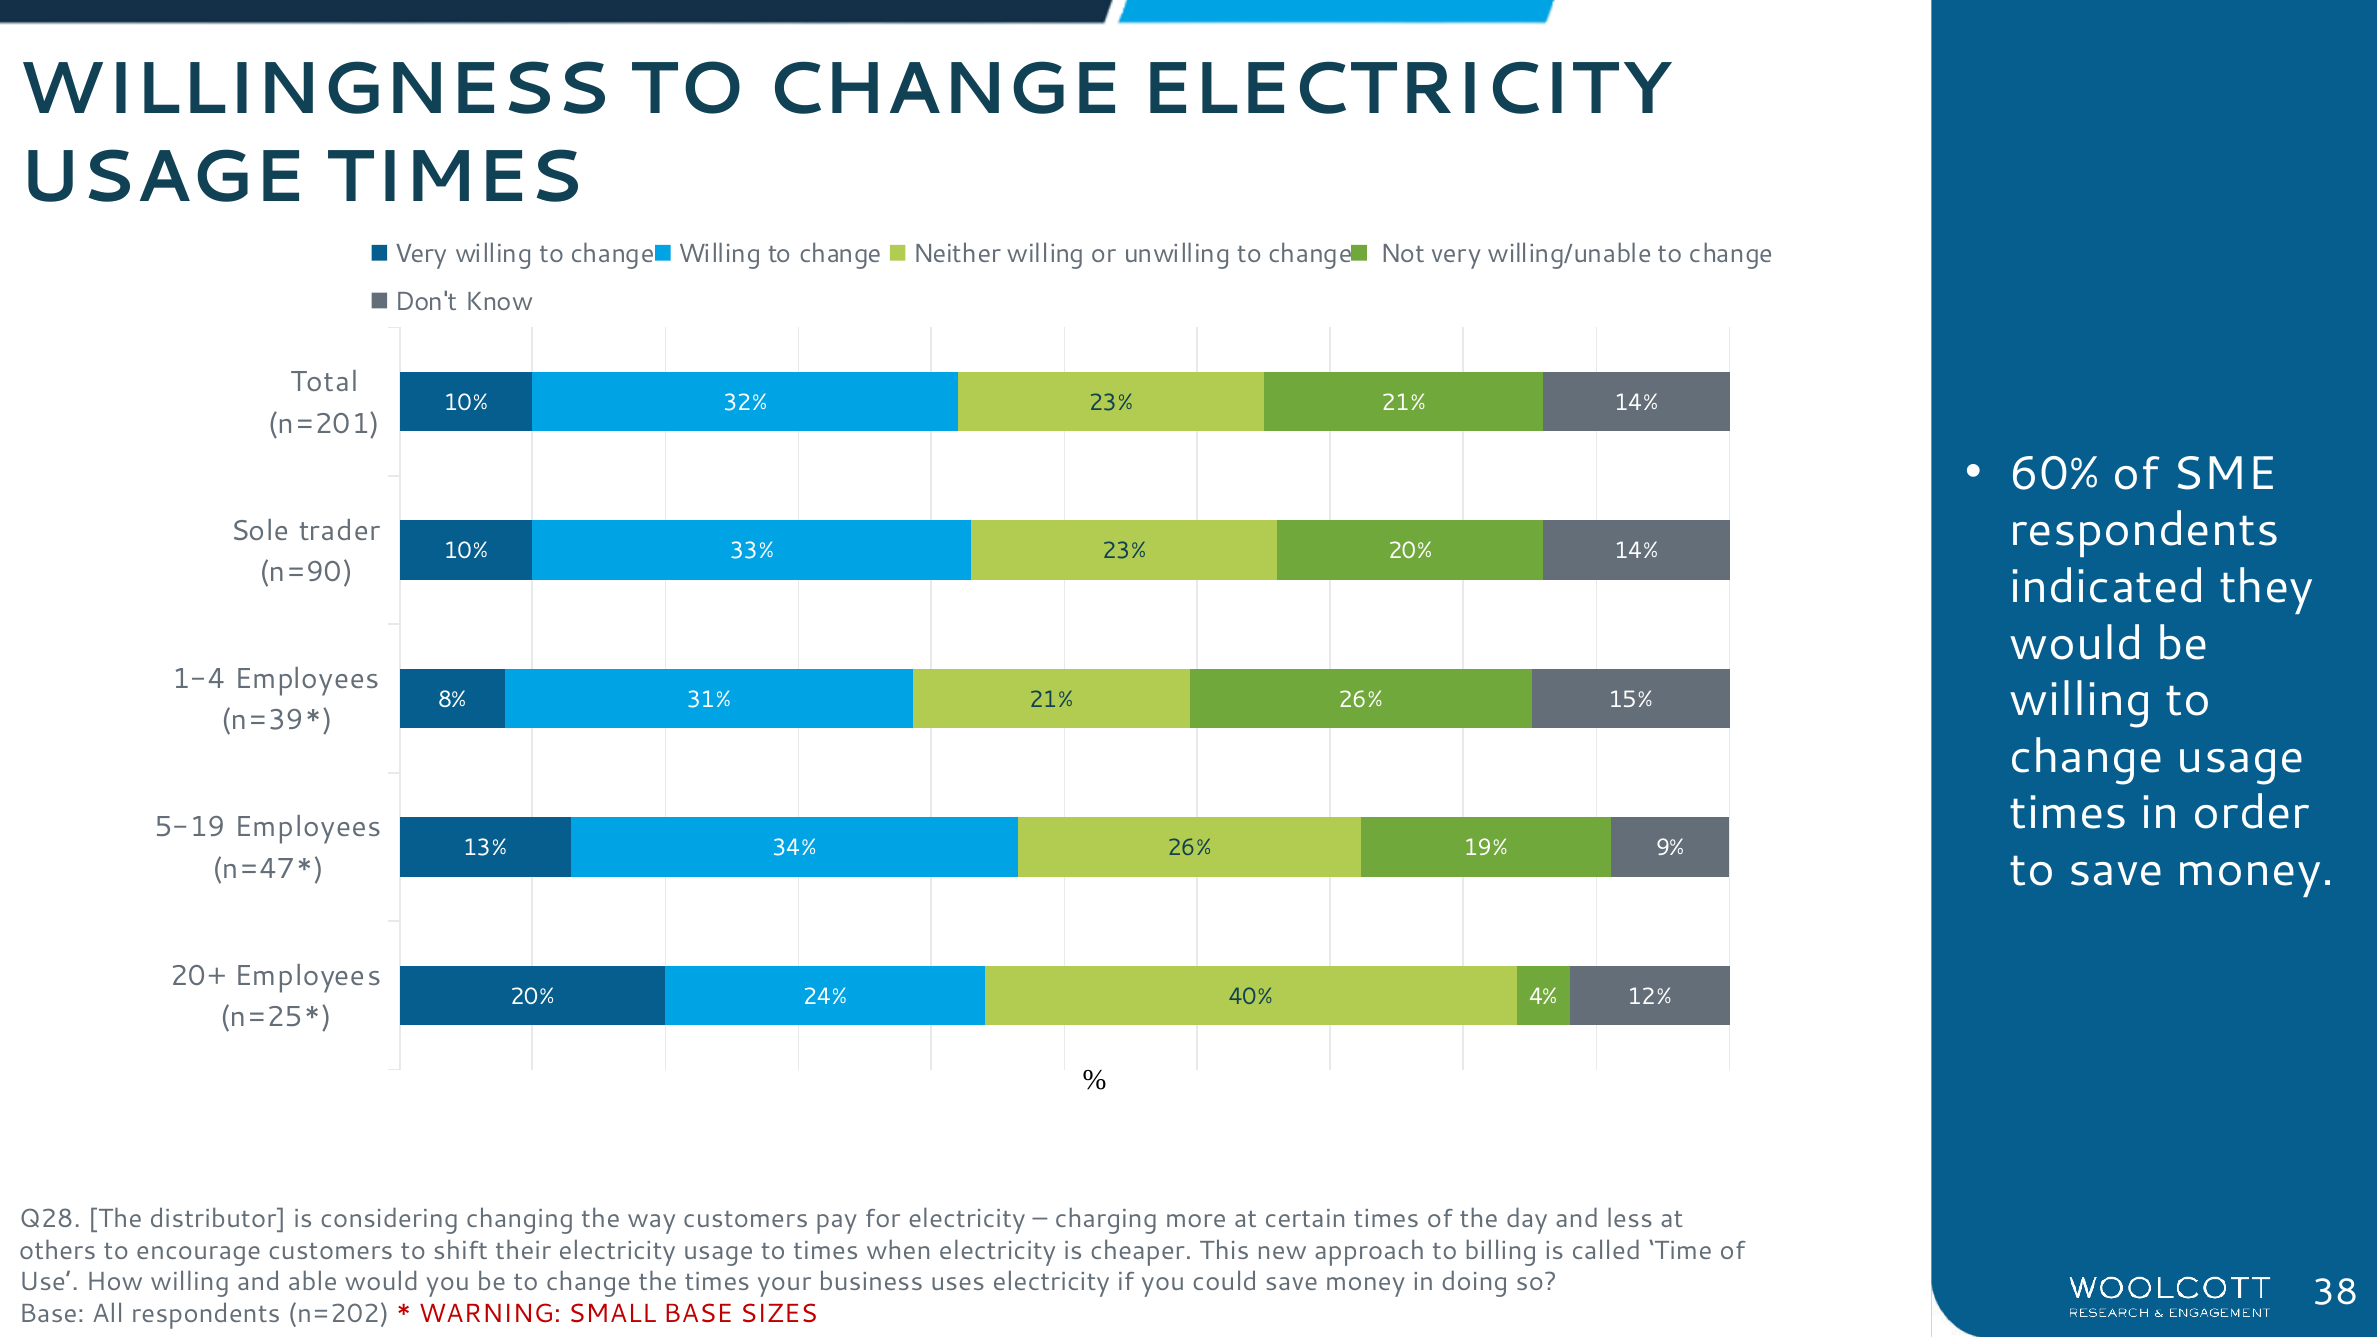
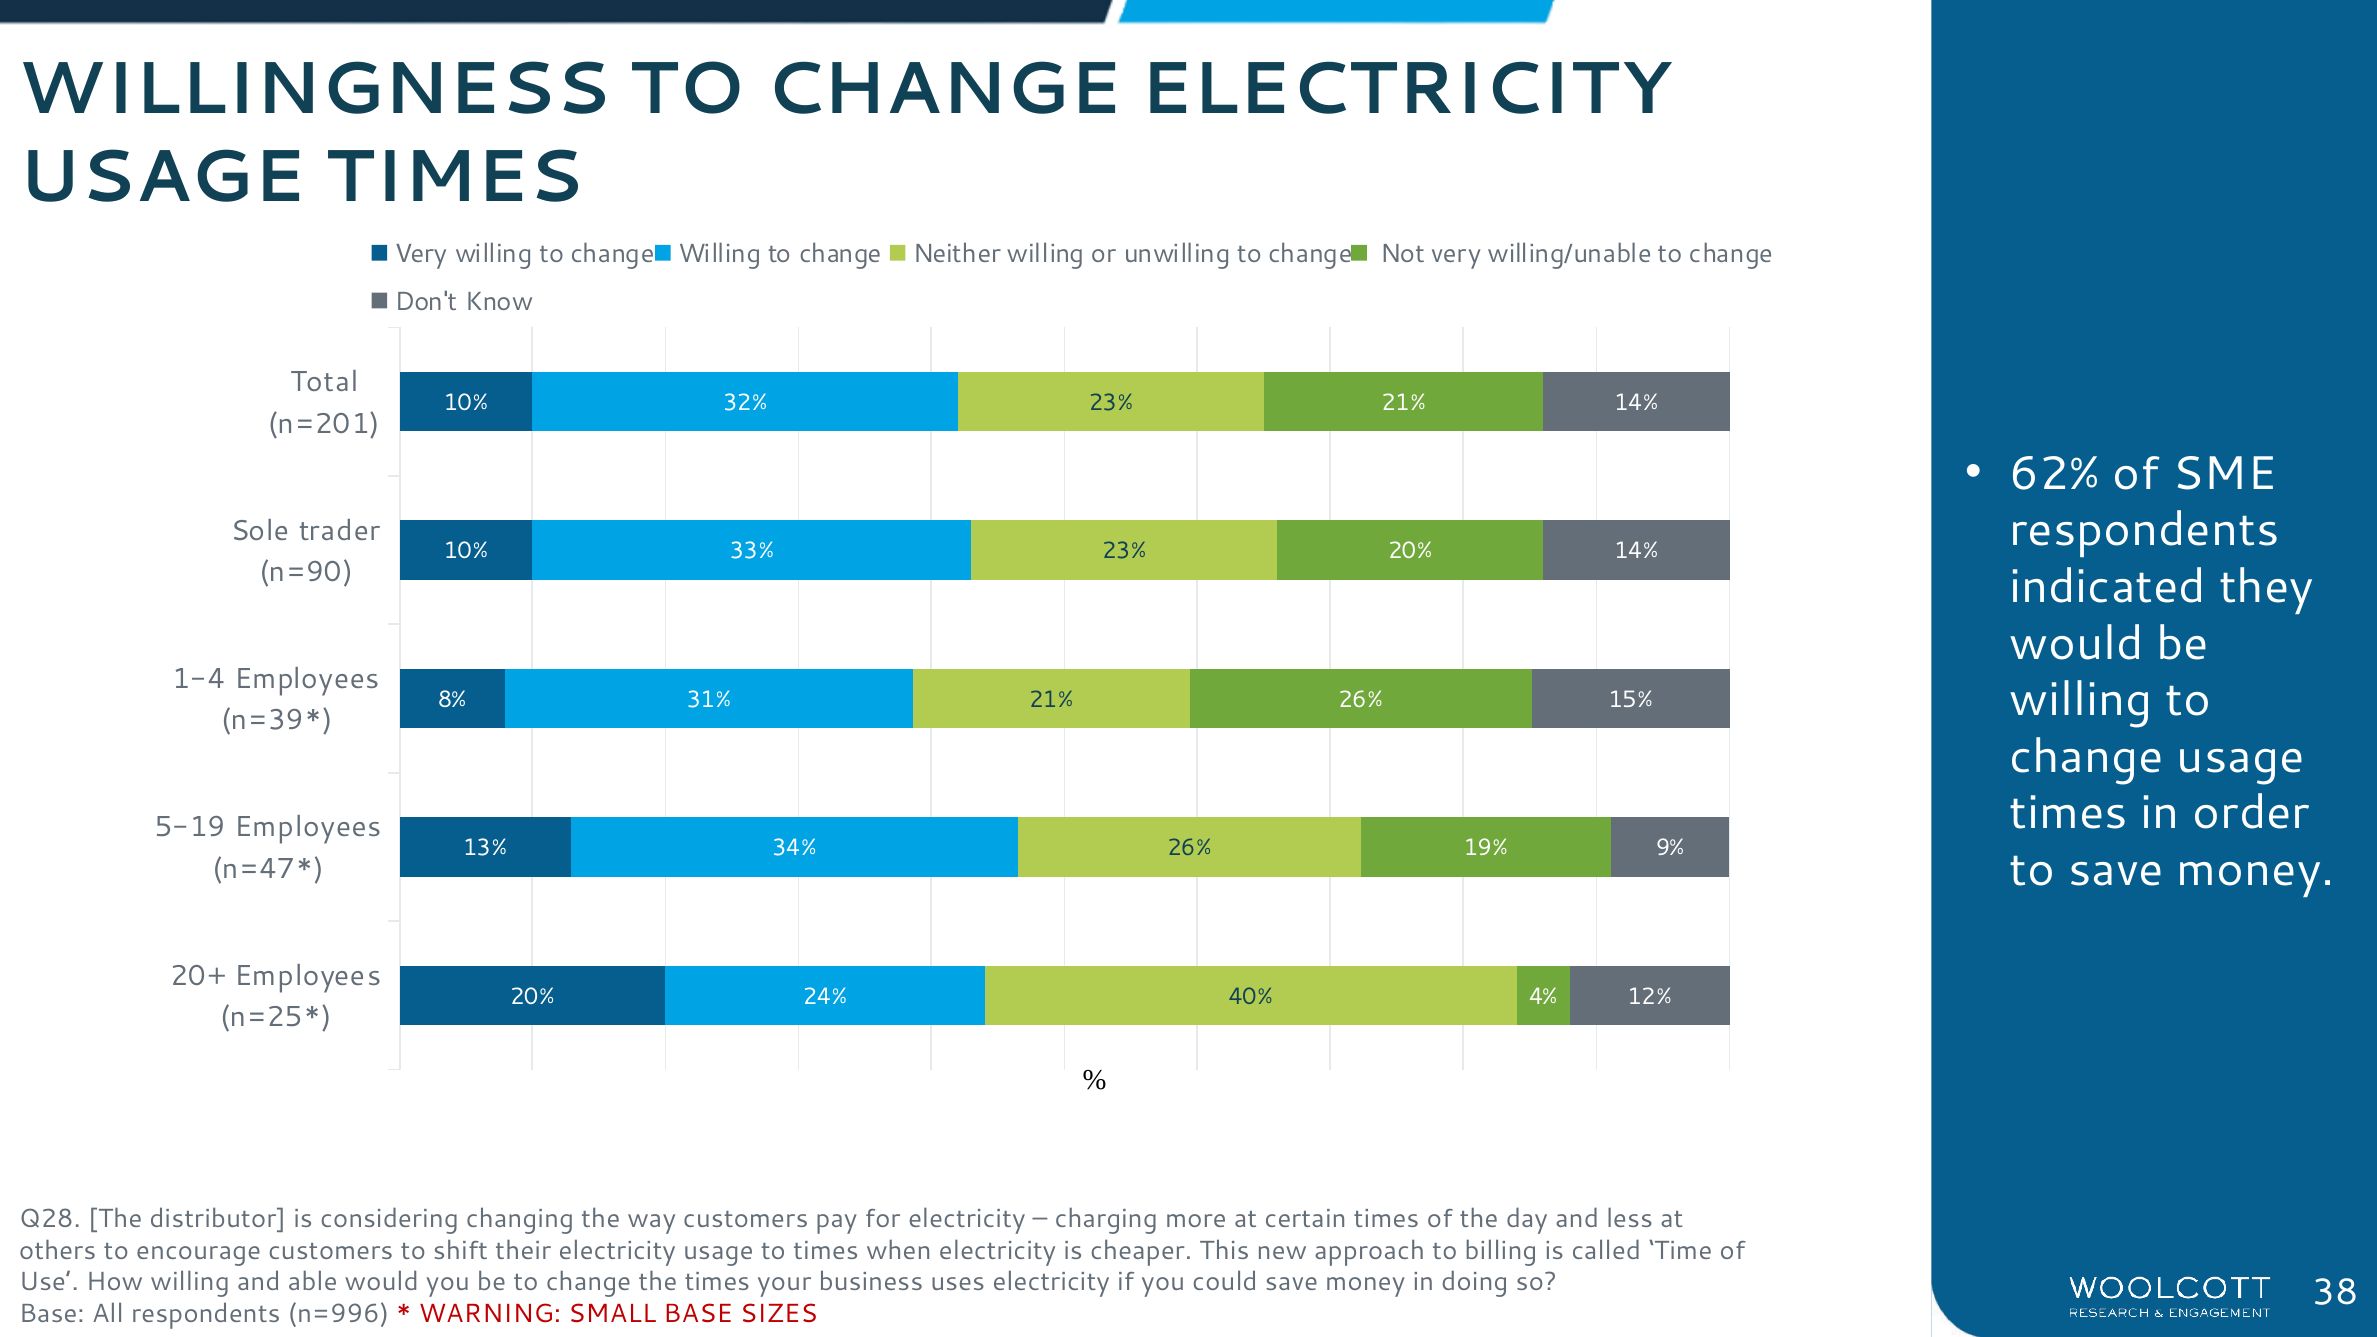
60%: 60% -> 62% (2055, 474)
n=202: n=202 -> n=996 (338, 1314)
